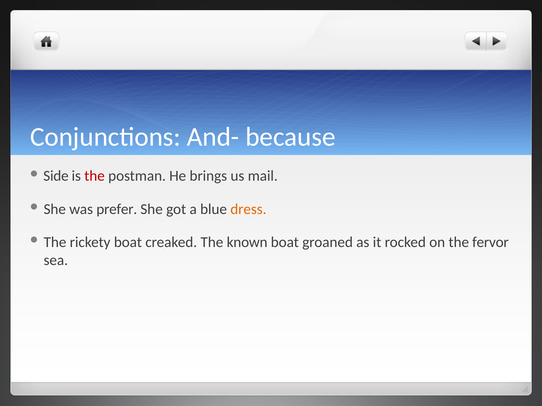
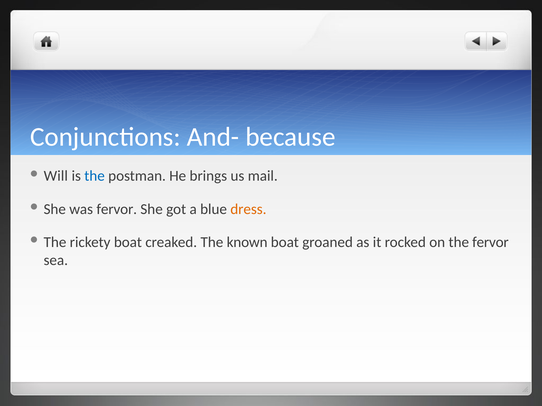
Side: Side -> Will (56, 176)
the colour: red -> blue (95, 176)
was prefer: prefer -> fervor (117, 209)
